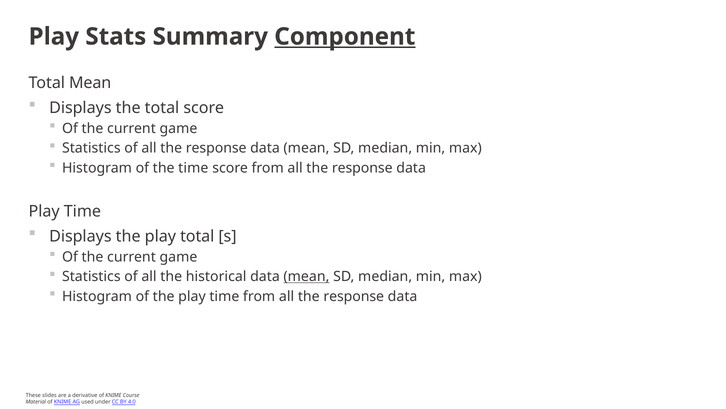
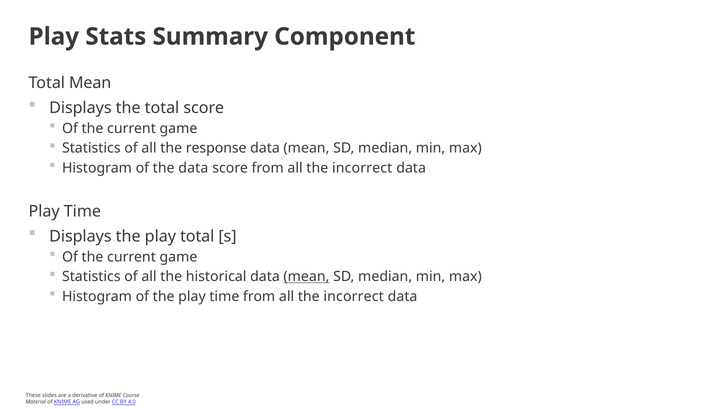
Component underline: present -> none (345, 37)
the time: time -> data (193, 168)
response: response -> incorrect (362, 168)
response: response -> incorrect (354, 296)
